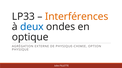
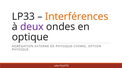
deux colour: blue -> purple (32, 27)
